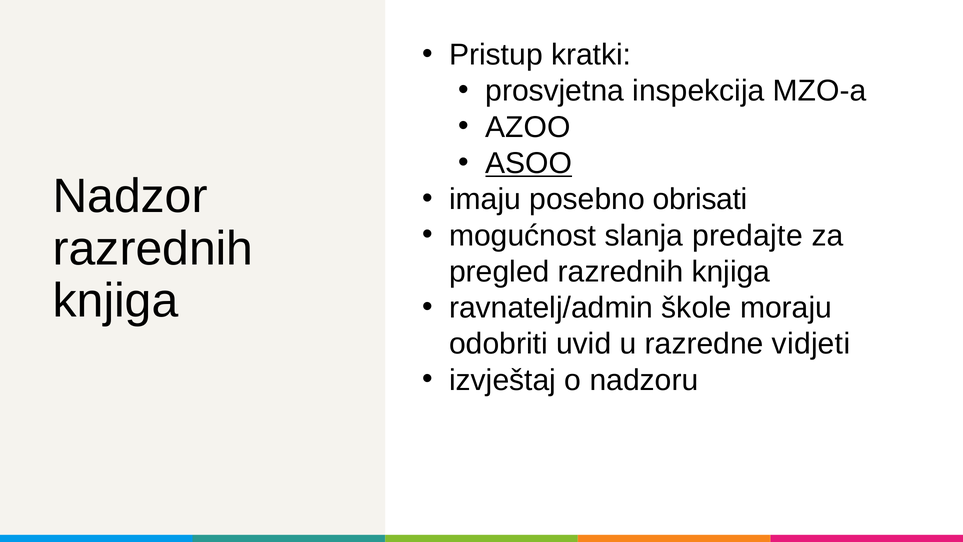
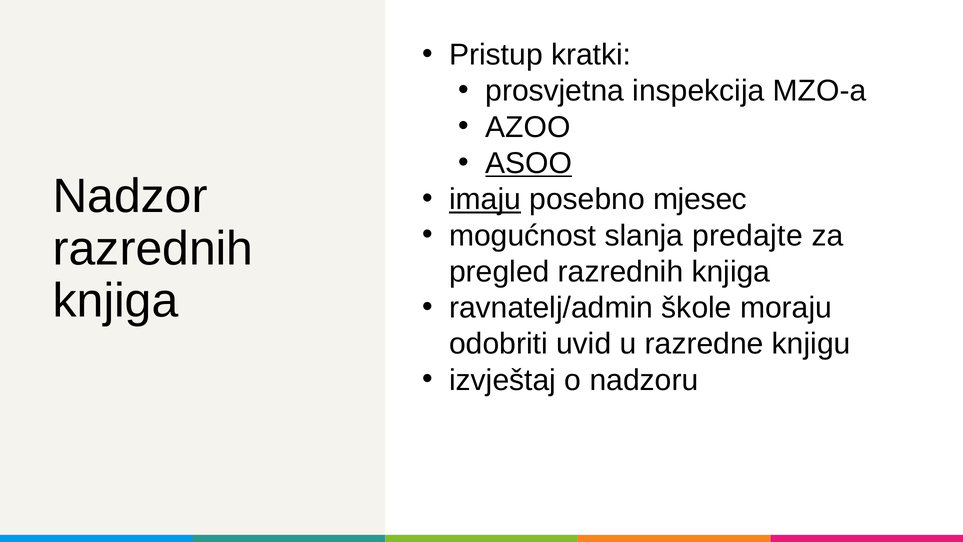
imaju underline: none -> present (485, 199)
obrisati: obrisati -> mjesec (700, 199)
vidjeti: vidjeti -> knjigu (811, 344)
